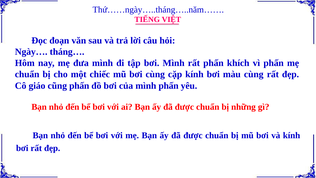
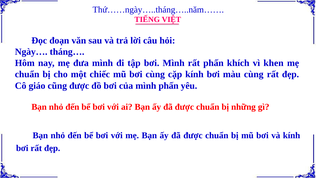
vì phấn: phấn -> khen (274, 63)
cũng phấn: phấn -> được (79, 85)
